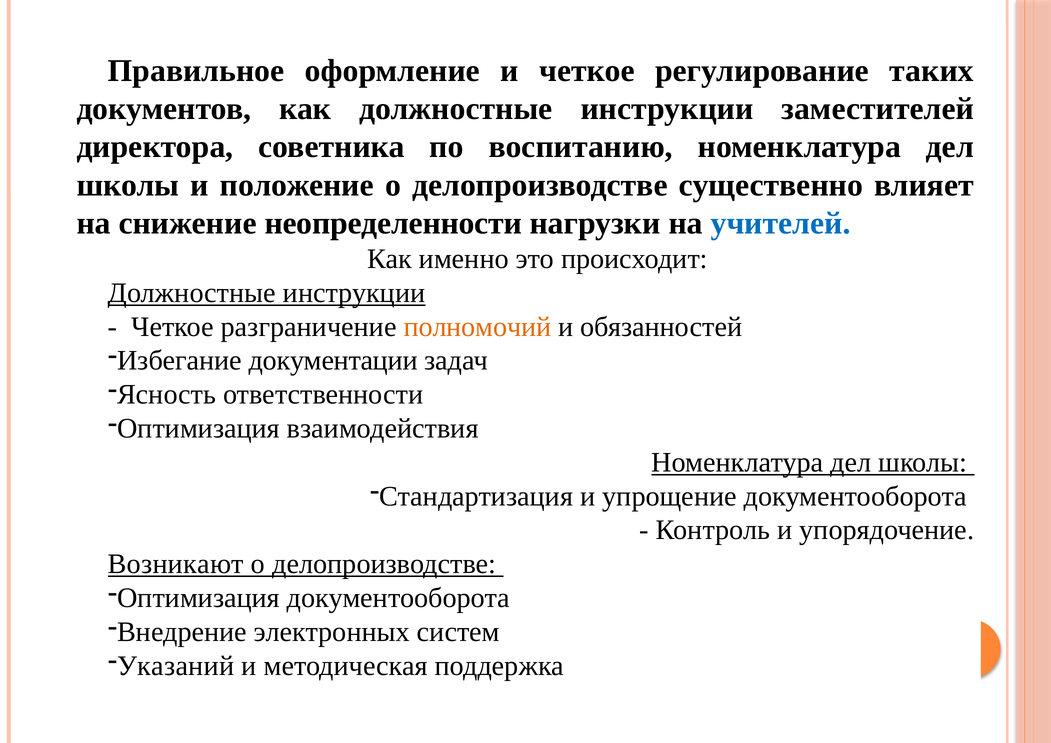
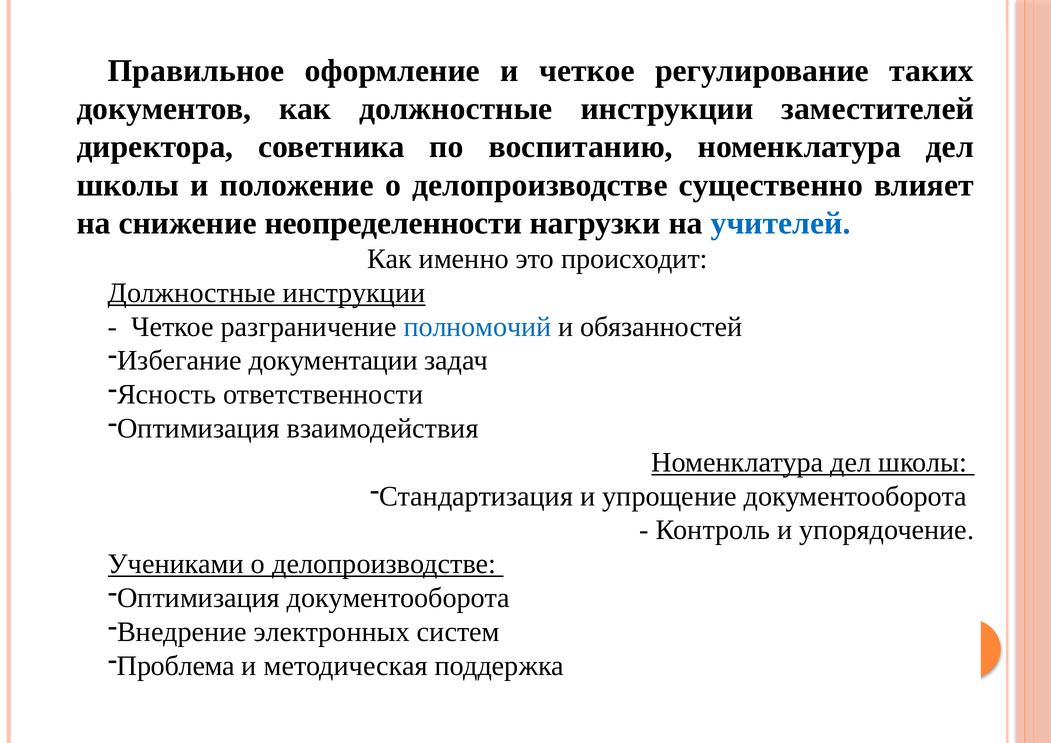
полномочий colour: orange -> blue (477, 327)
Возникают: Возникают -> Учениками (176, 564)
Указаний: Указаний -> Проблема (176, 666)
